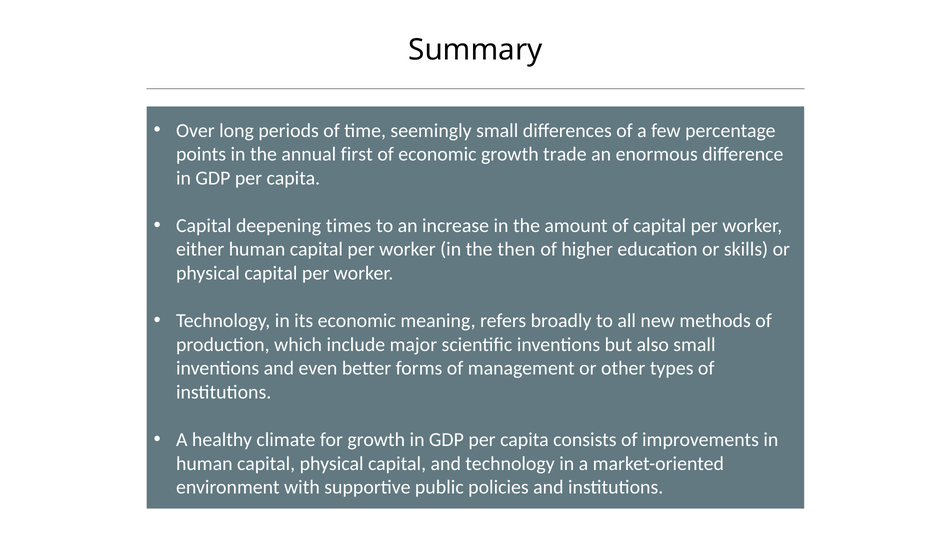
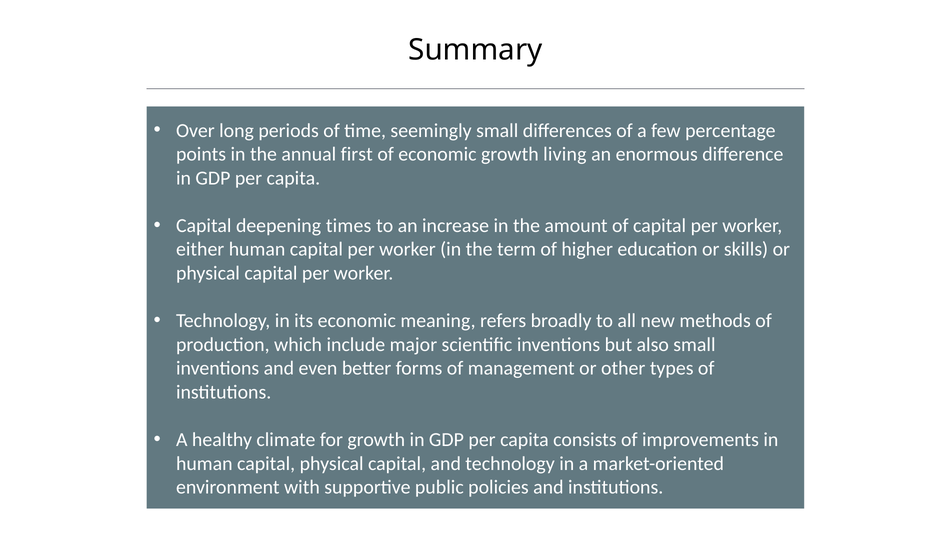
trade: trade -> living (565, 154)
then: then -> term (517, 249)
